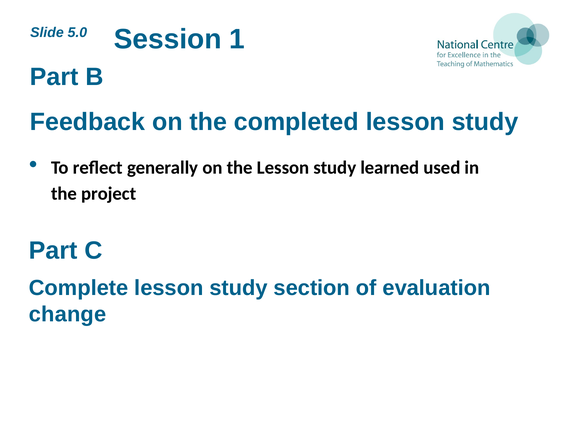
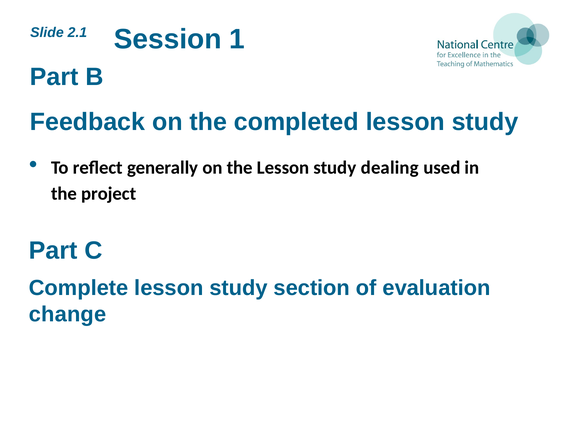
5.0: 5.0 -> 2.1 (77, 33)
learned: learned -> dealing (390, 168)
